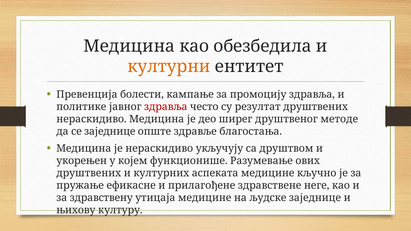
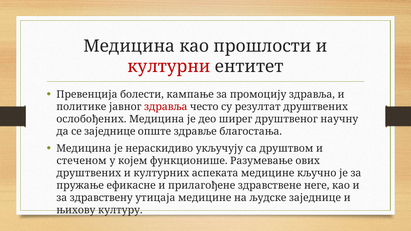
обезбедила: обезбедила -> прошлости (263, 46)
културни colour: orange -> red (169, 67)
нераскидиво: нераскидиво -> ослобођених (91, 119)
методе: методе -> научну (339, 119)
укорењен: укорењен -> стеченом (82, 161)
